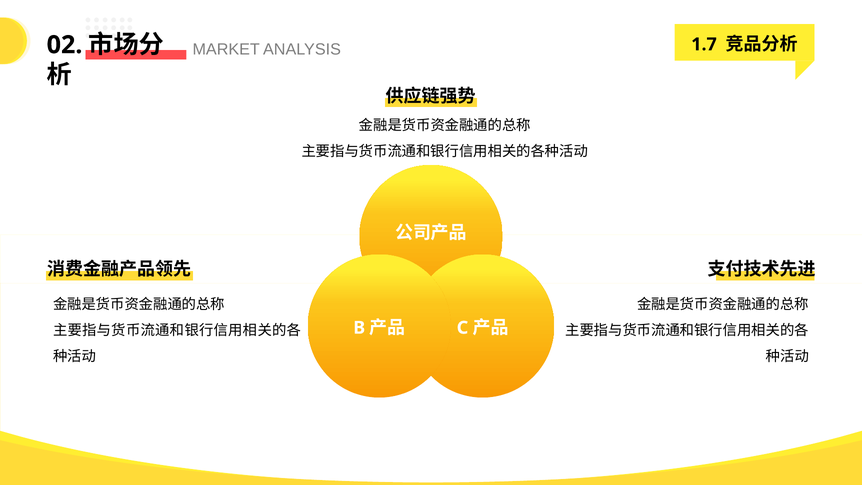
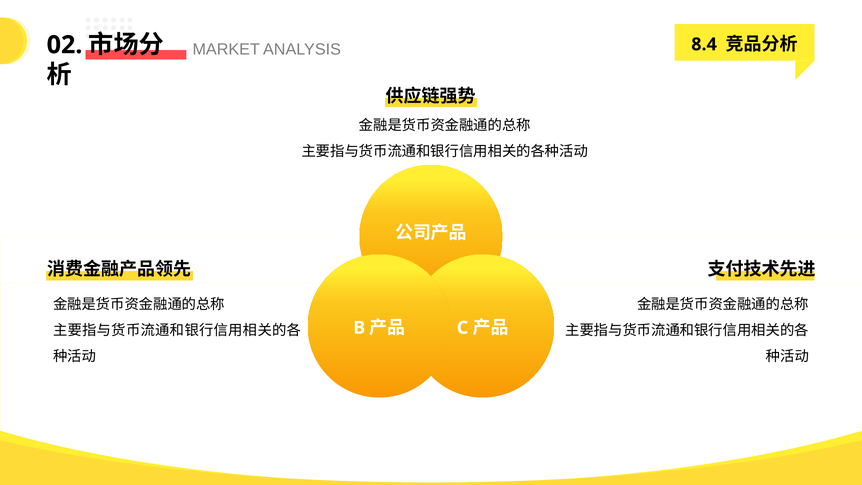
1.7: 1.7 -> 8.4 (704, 44)
